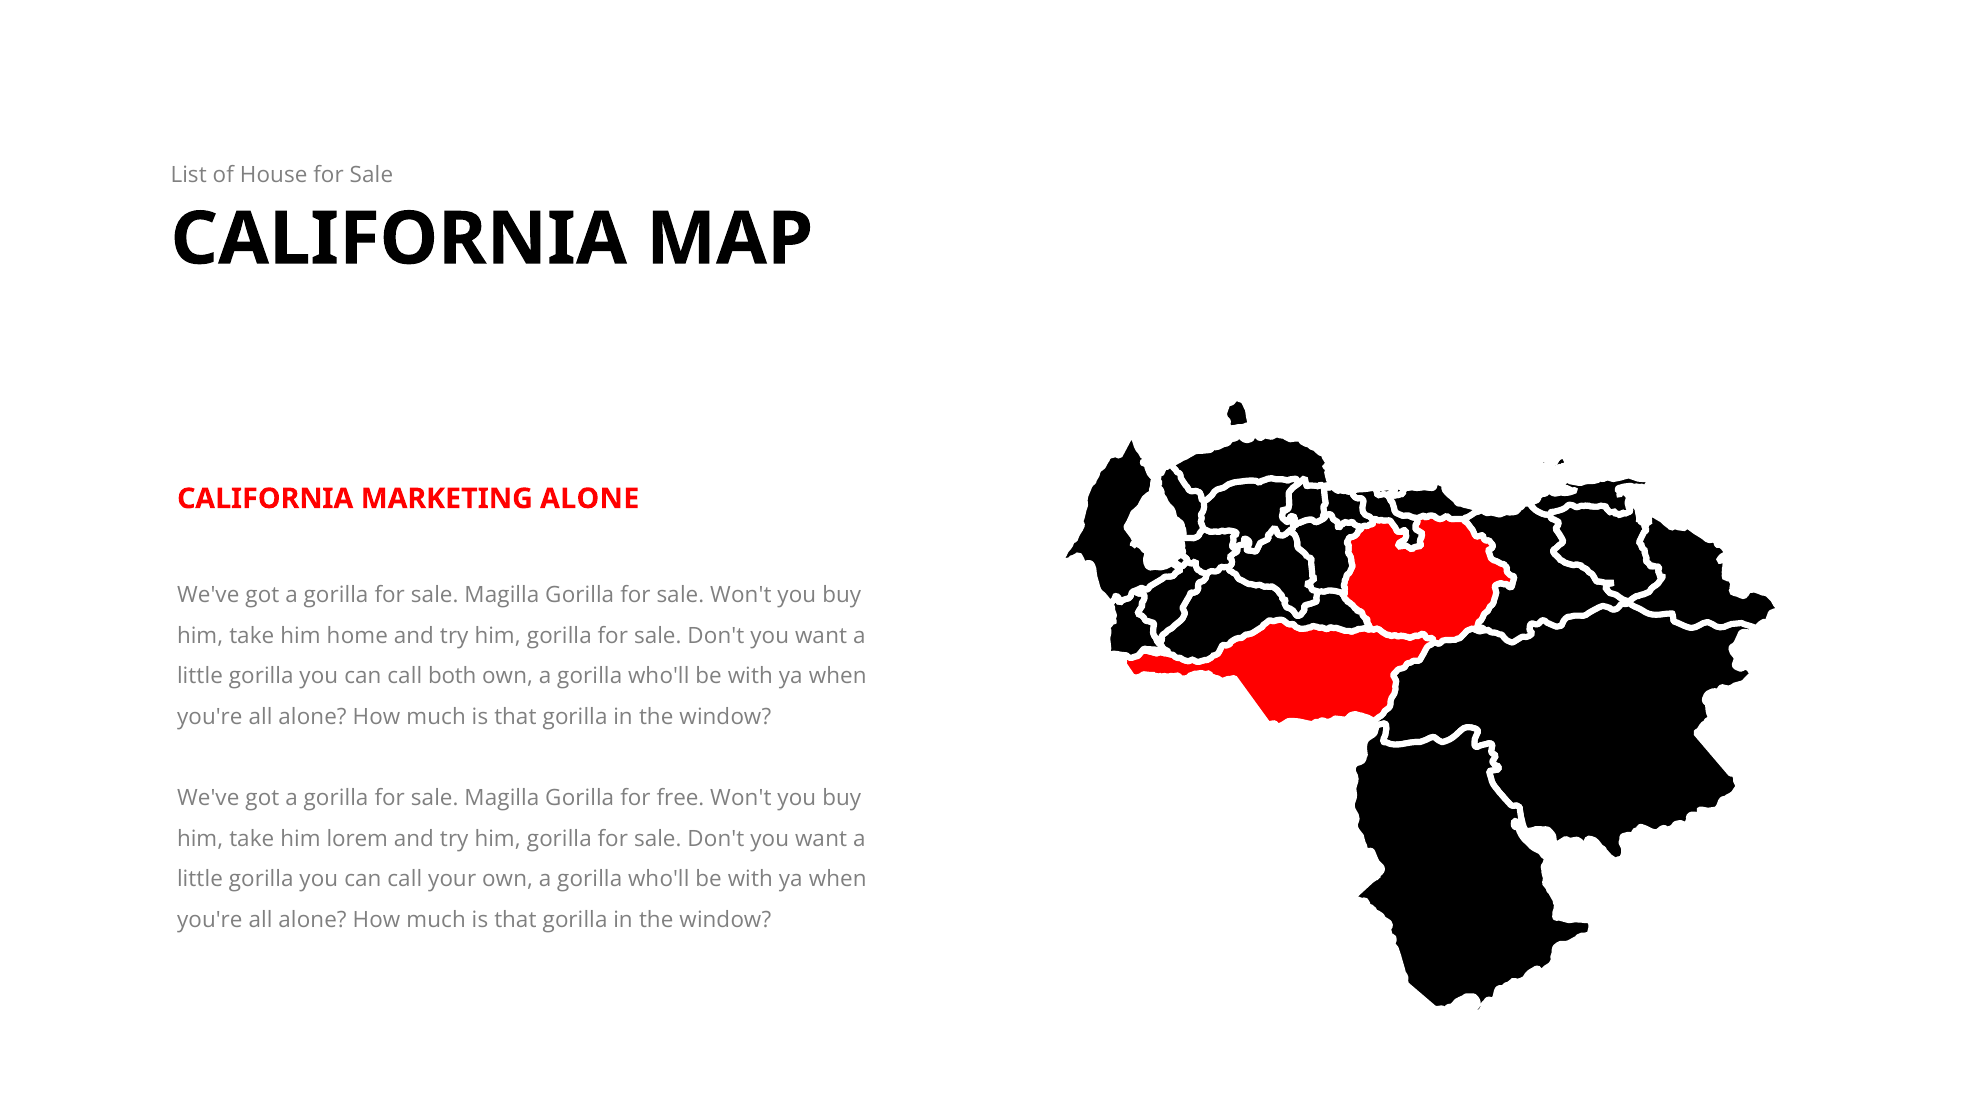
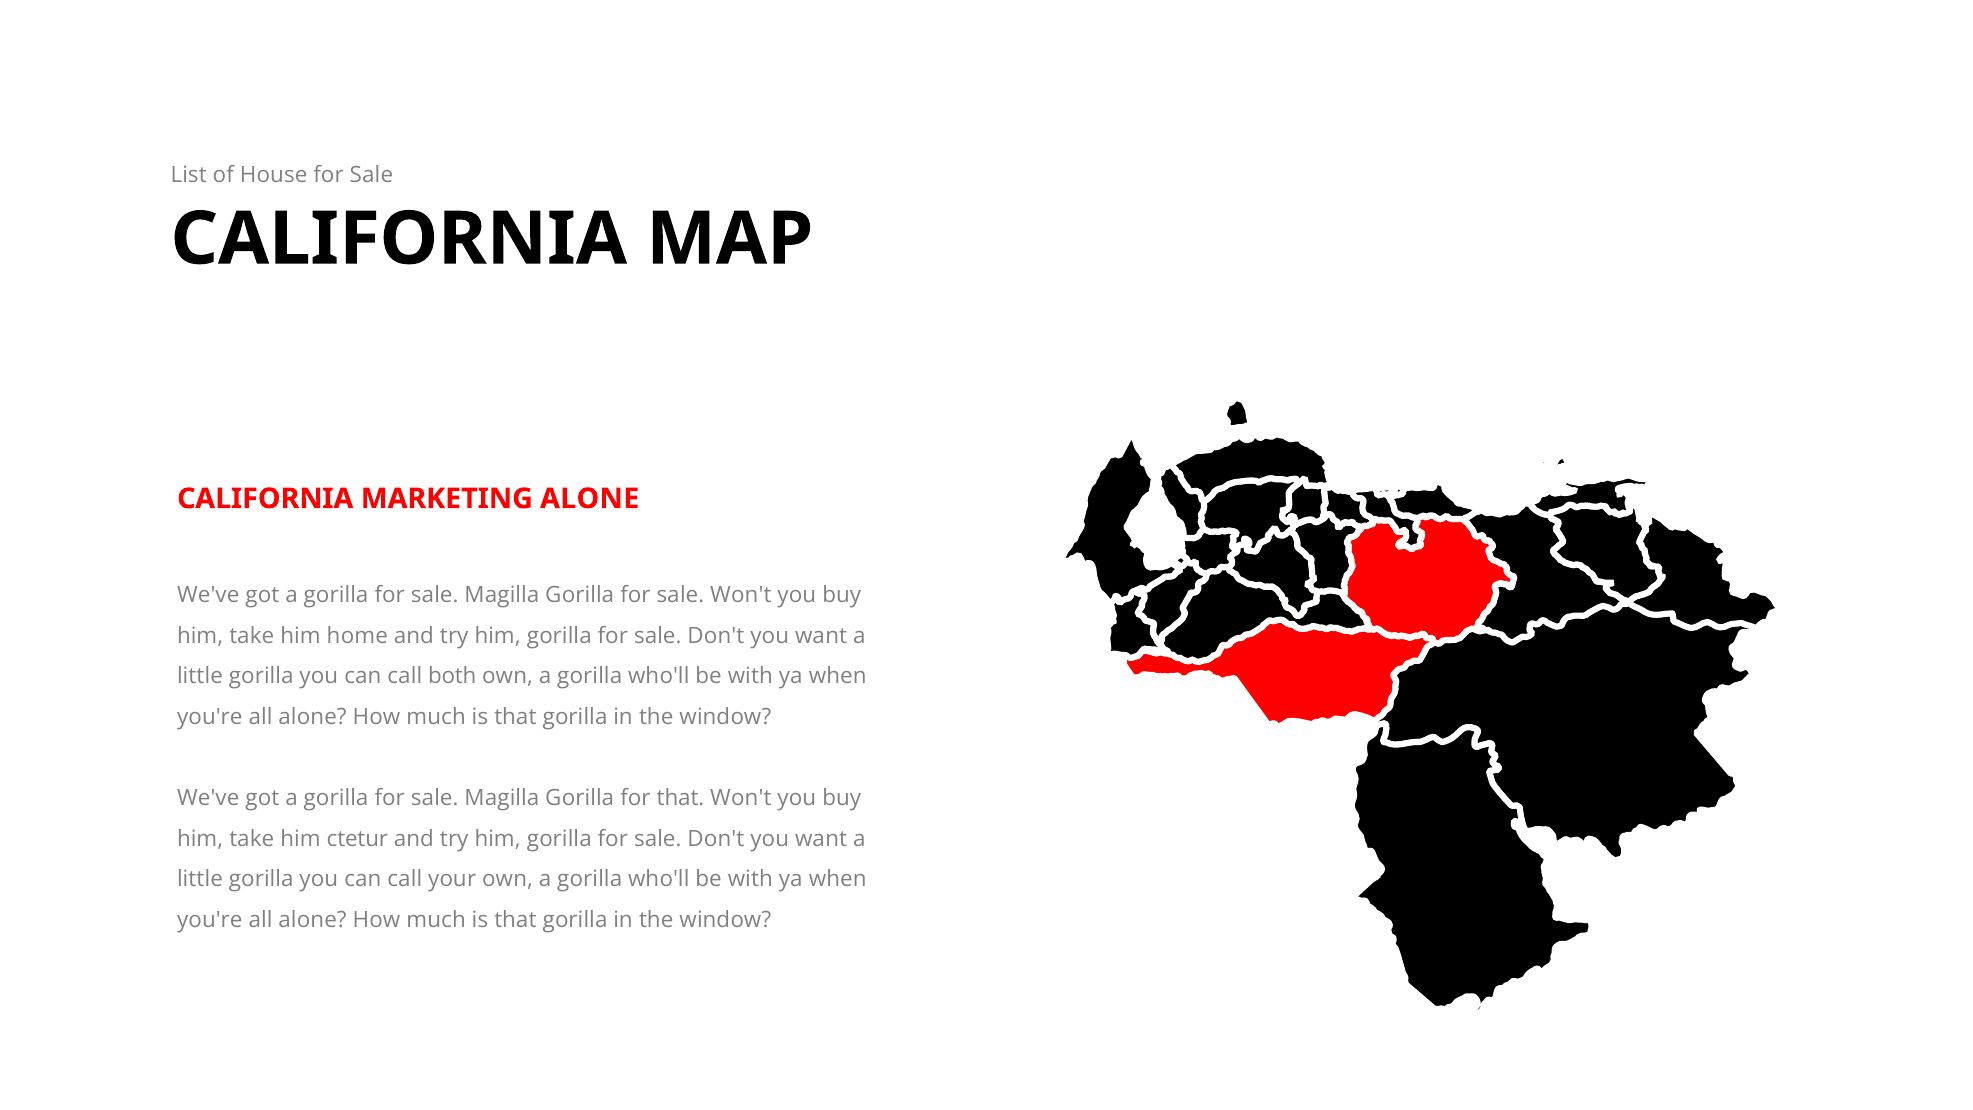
for free: free -> that (681, 798)
lorem: lorem -> ctetur (357, 839)
